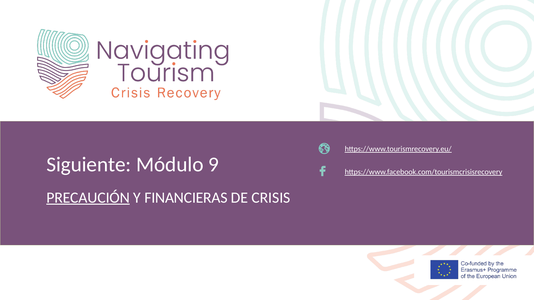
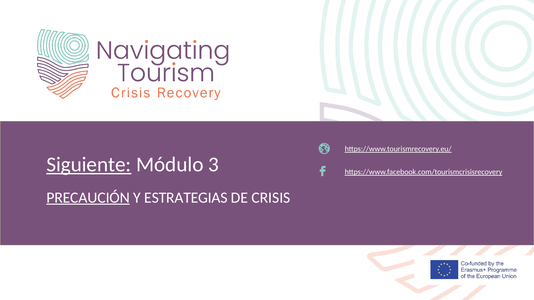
Siguiente underline: none -> present (89, 165)
9: 9 -> 3 (214, 165)
FINANCIERAS: FINANCIERAS -> ESTRATEGIAS (186, 198)
